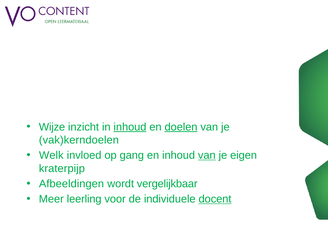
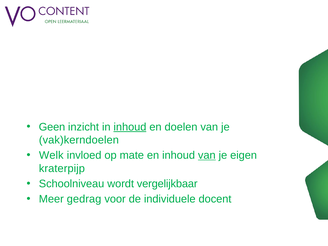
Wijze: Wijze -> Geen (52, 127)
doelen underline: present -> none (181, 127)
gang: gang -> mate (132, 155)
Afbeeldingen: Afbeeldingen -> Schoolniveau (72, 184)
leerling: leerling -> gedrag (84, 199)
docent underline: present -> none (215, 199)
